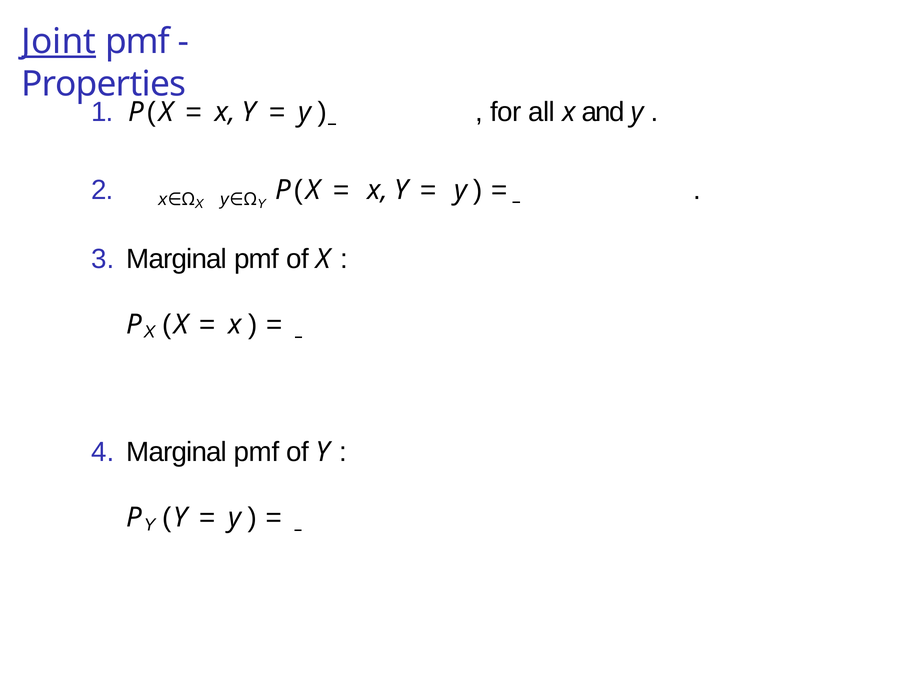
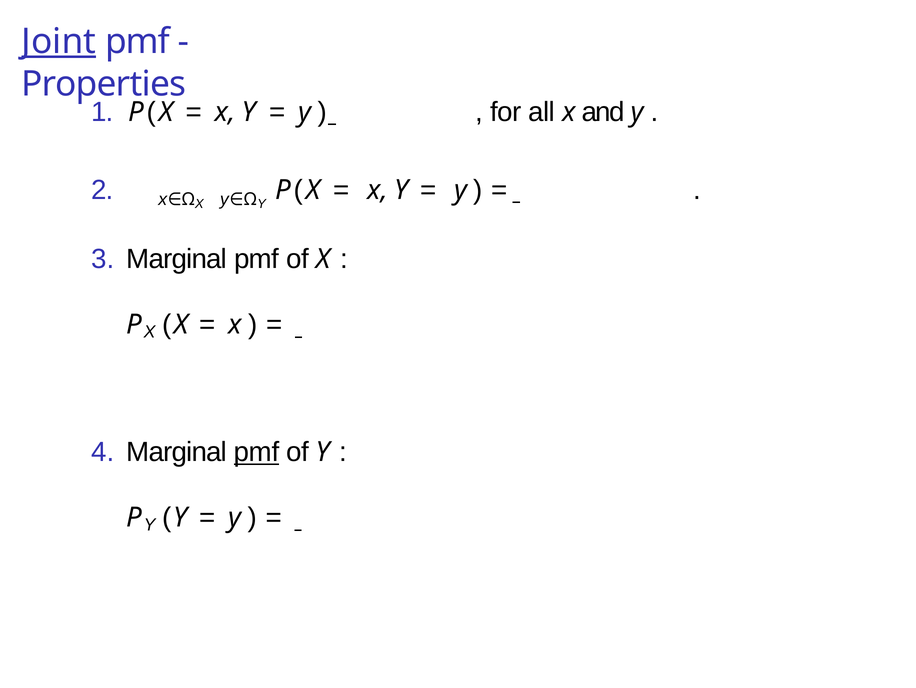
pmf underline: none -> present (257, 452)
